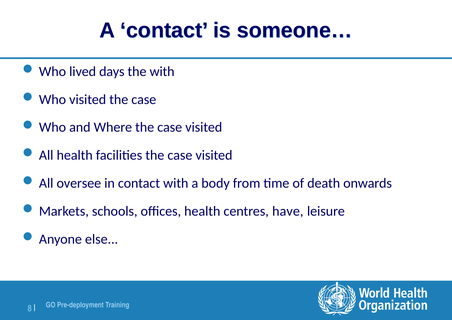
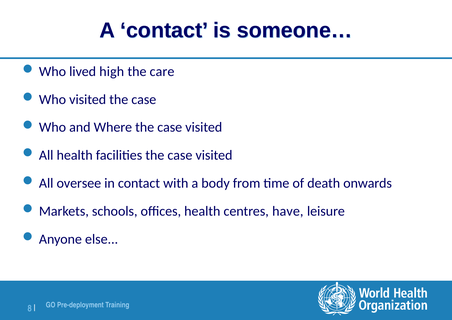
days: days -> high (112, 71)
the with: with -> care (162, 71)
